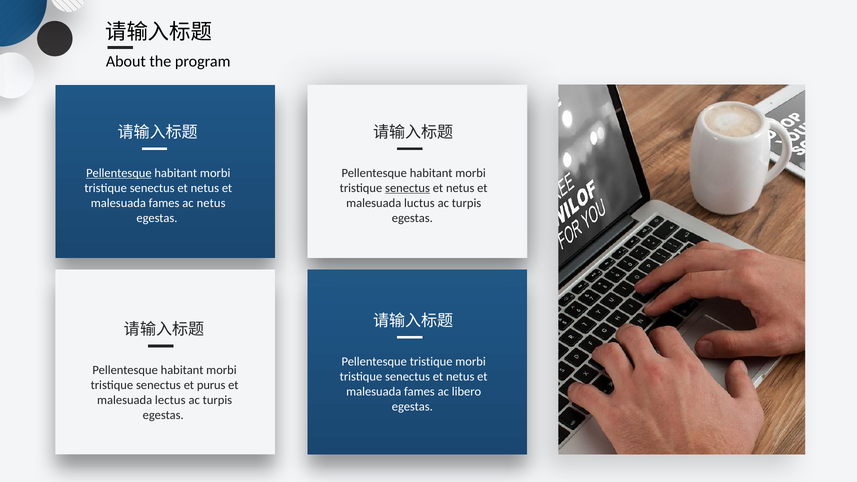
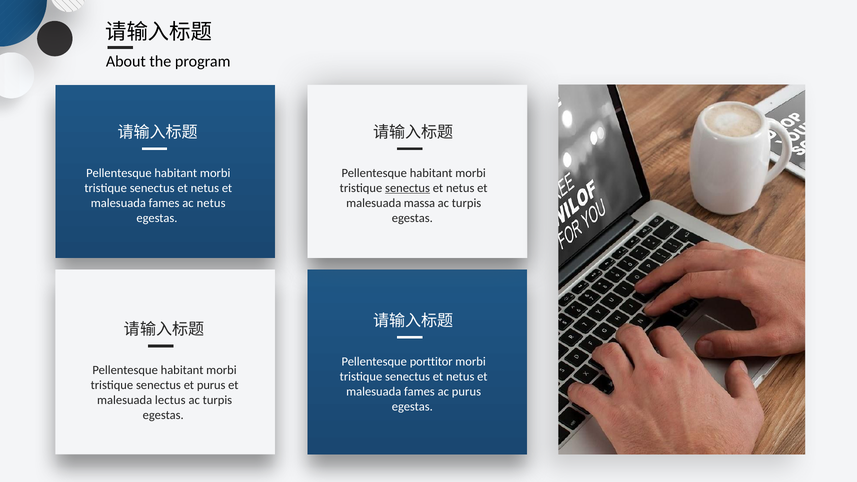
Pellentesque underline: present -> none (119, 173)
luctus: luctus -> massa (419, 203)
Pellentesque tristique: tristique -> porttitor (431, 361)
ac libero: libero -> purus (466, 391)
